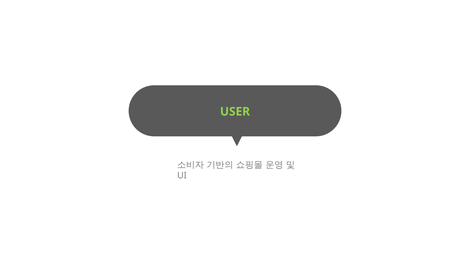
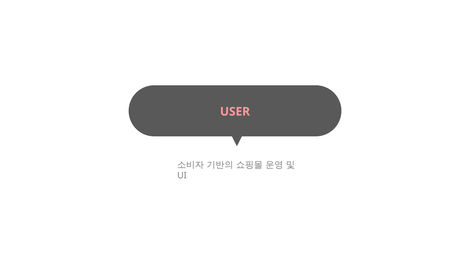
USER colour: light green -> pink (235, 112)
